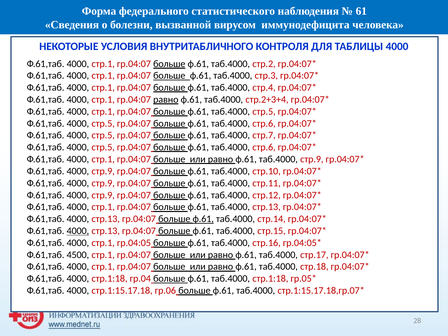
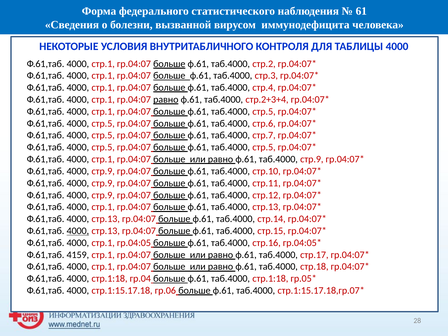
стр.6: стр.6 -> стр.5 (264, 147)
ф.61 underline: present -> none (203, 219)
4500: 4500 -> 4159 (78, 255)
